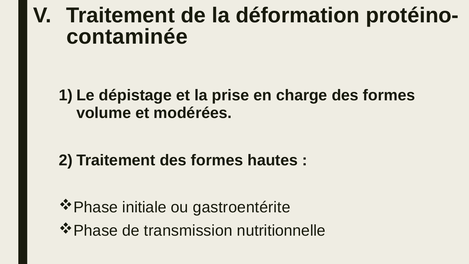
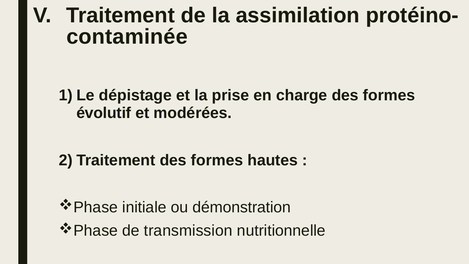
déformation: déformation -> assimilation (298, 15)
volume: volume -> évolutif (104, 113)
gastroentérite: gastroentérite -> démonstration (242, 207)
